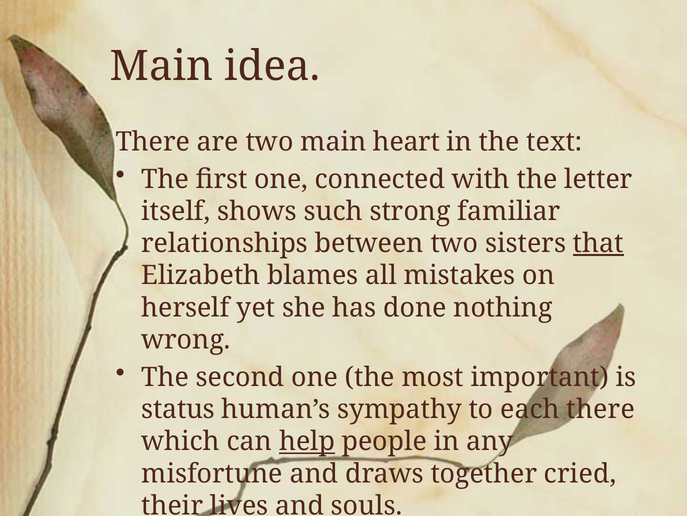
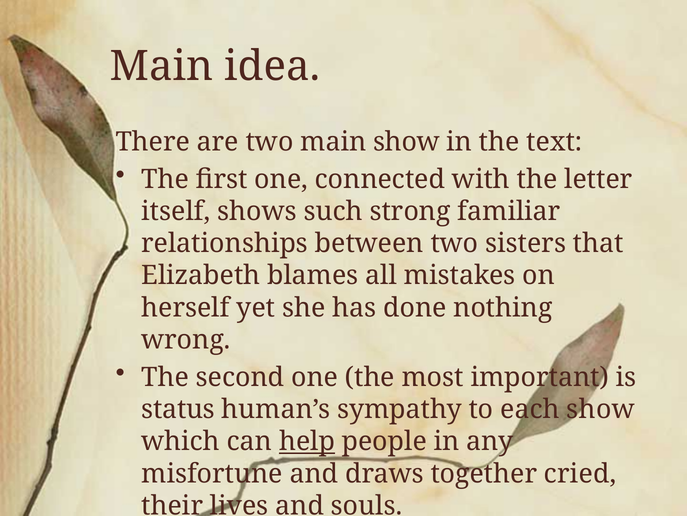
main heart: heart -> show (406, 142)
that underline: present -> none (598, 243)
each there: there -> show (601, 409)
